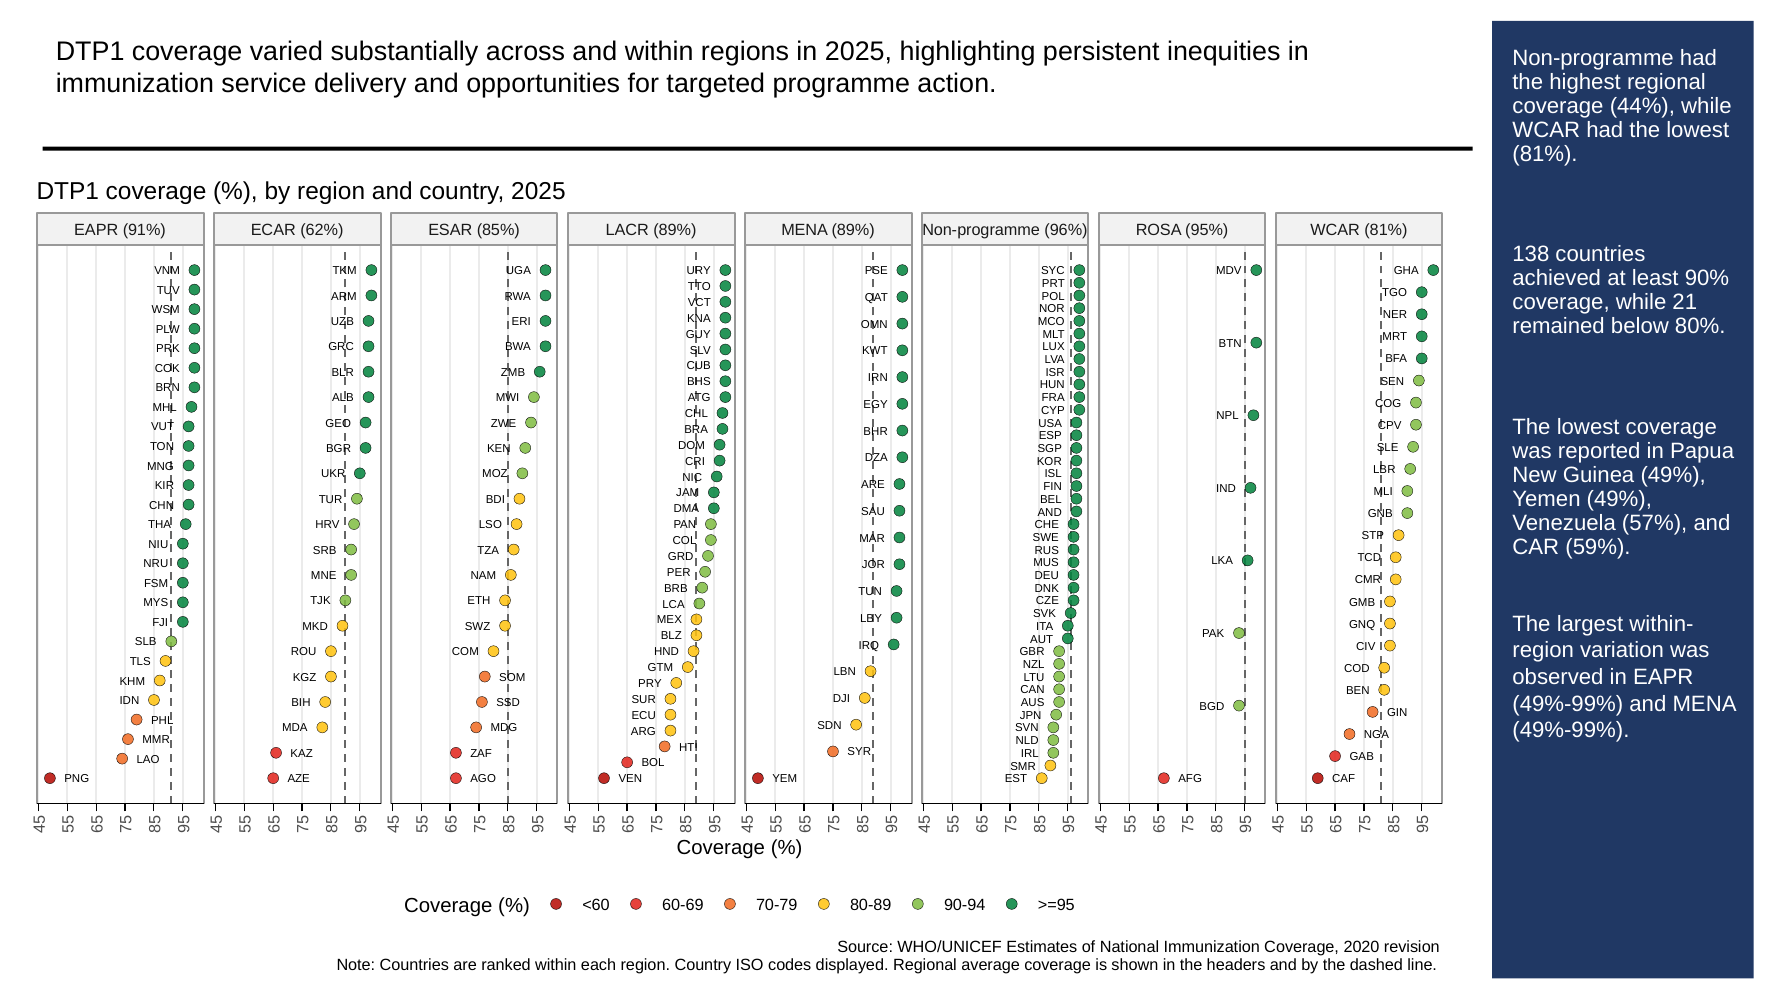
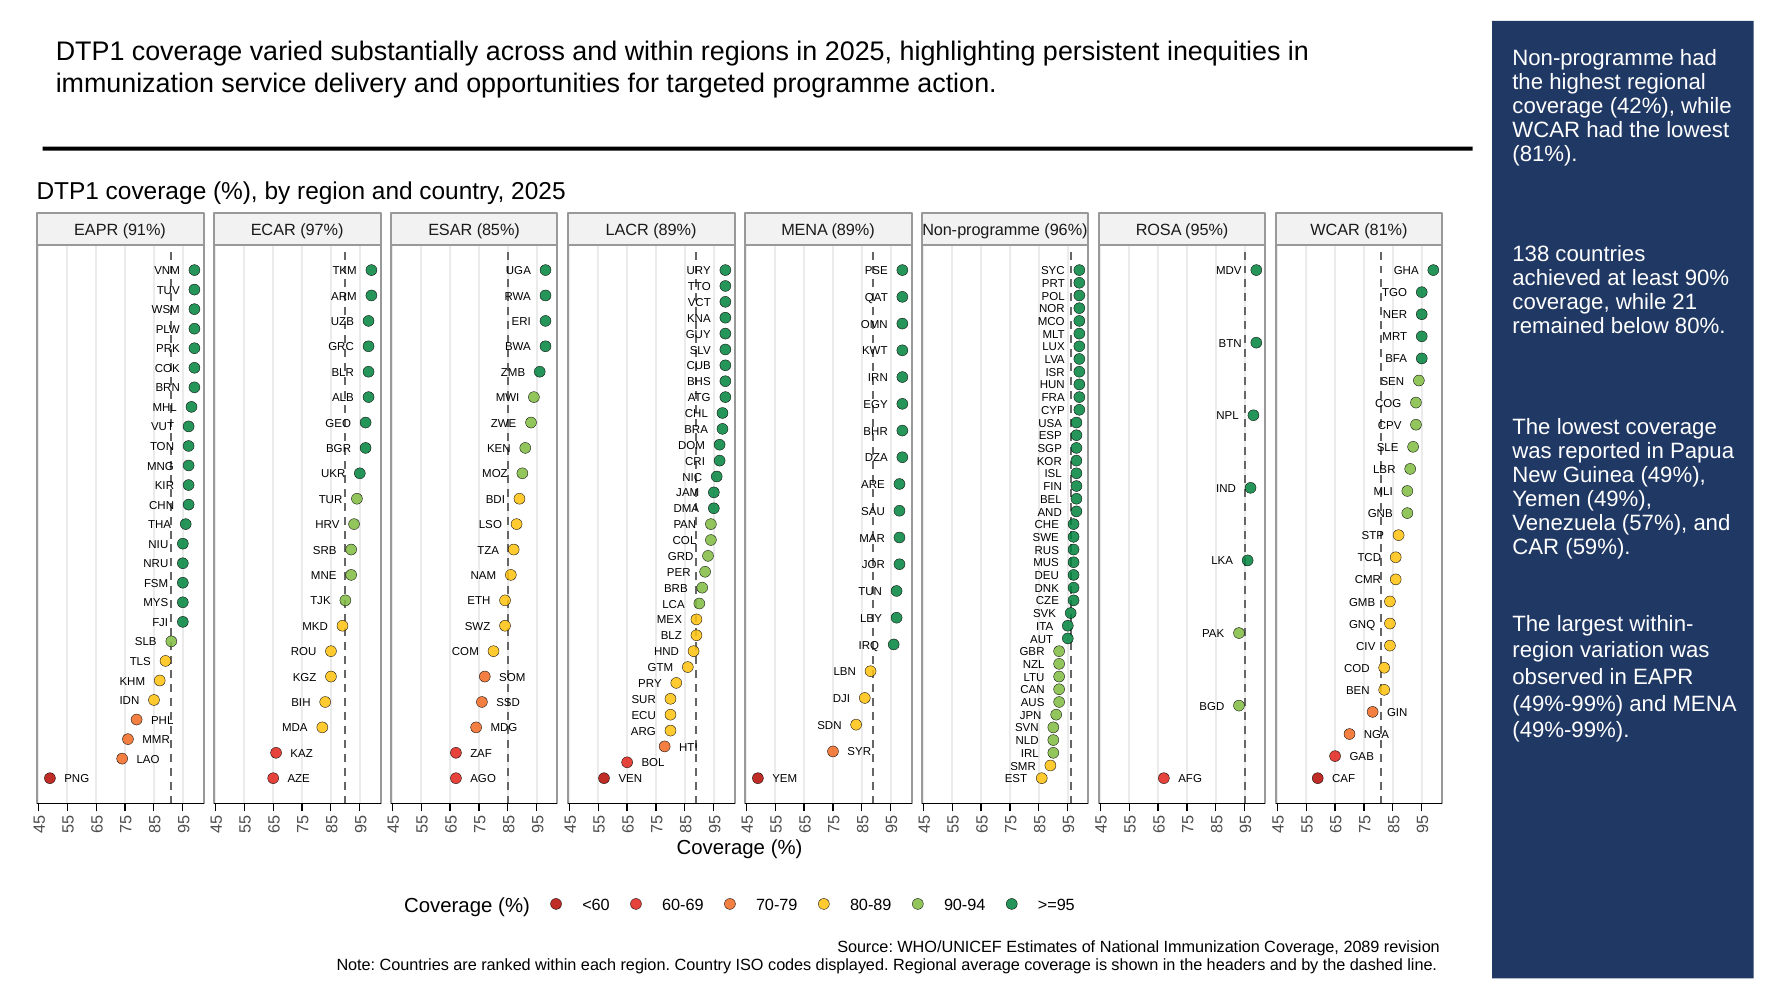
44%: 44% -> 42% (1642, 106)
62%: 62% -> 97% (322, 230)
2020: 2020 -> 2089 (1362, 948)
